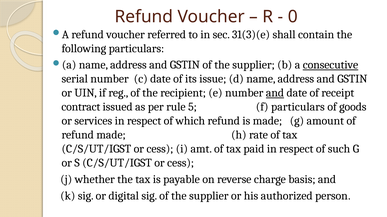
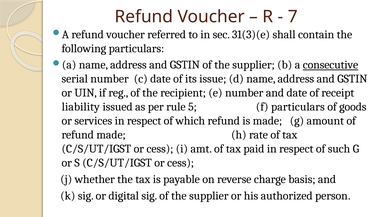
0: 0 -> 7 (293, 17)
and underline: present -> none (275, 93)
contract: contract -> liability (81, 107)
